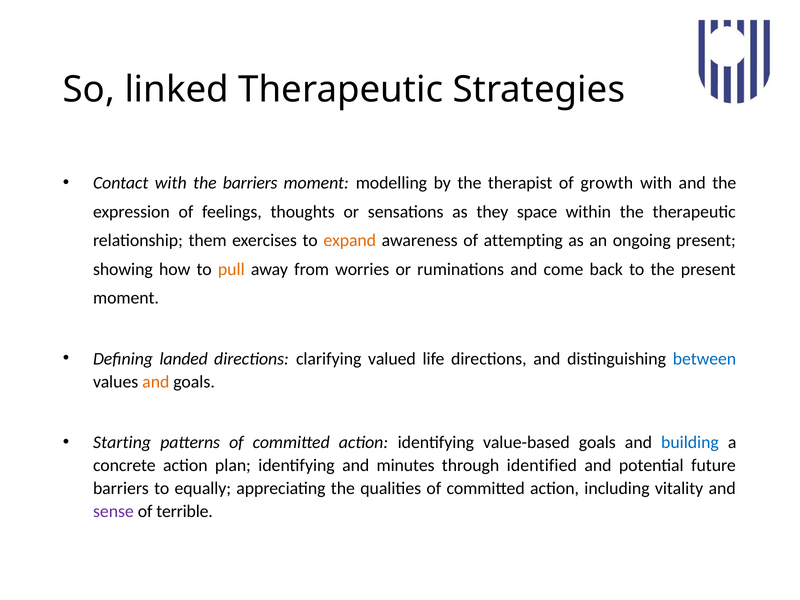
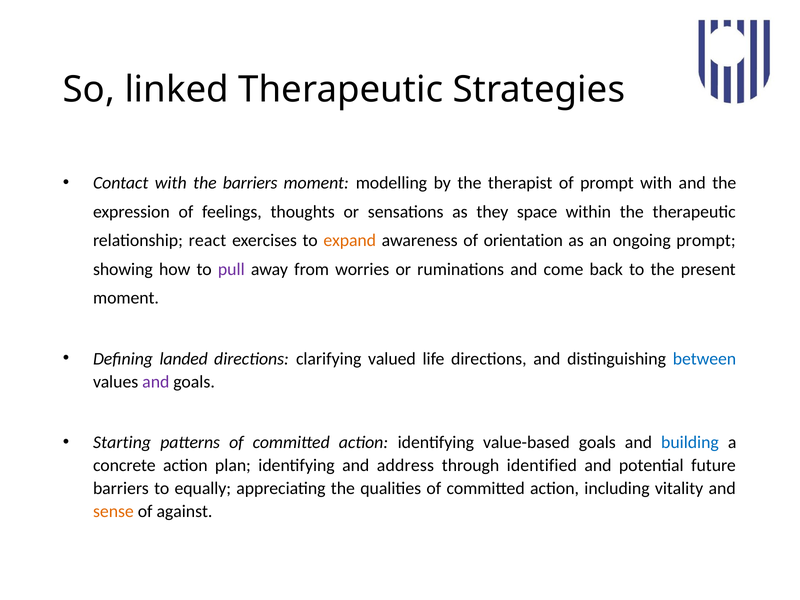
of growth: growth -> prompt (607, 183)
them: them -> react (207, 241)
attempting: attempting -> orientation (523, 241)
ongoing present: present -> prompt (706, 241)
pull colour: orange -> purple (231, 269)
and colour: orange -> purple (156, 382)
minutes: minutes -> address (405, 465)
sense colour: purple -> orange (113, 511)
terrible: terrible -> against (184, 511)
